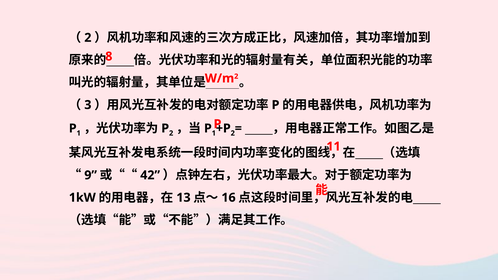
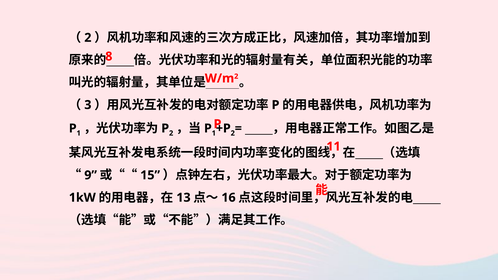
42: 42 -> 15 (150, 175)
